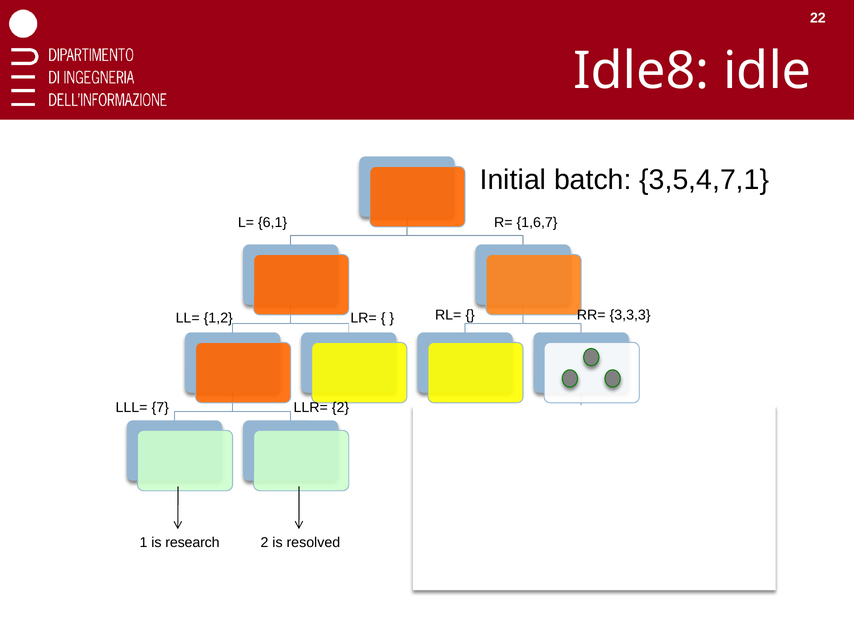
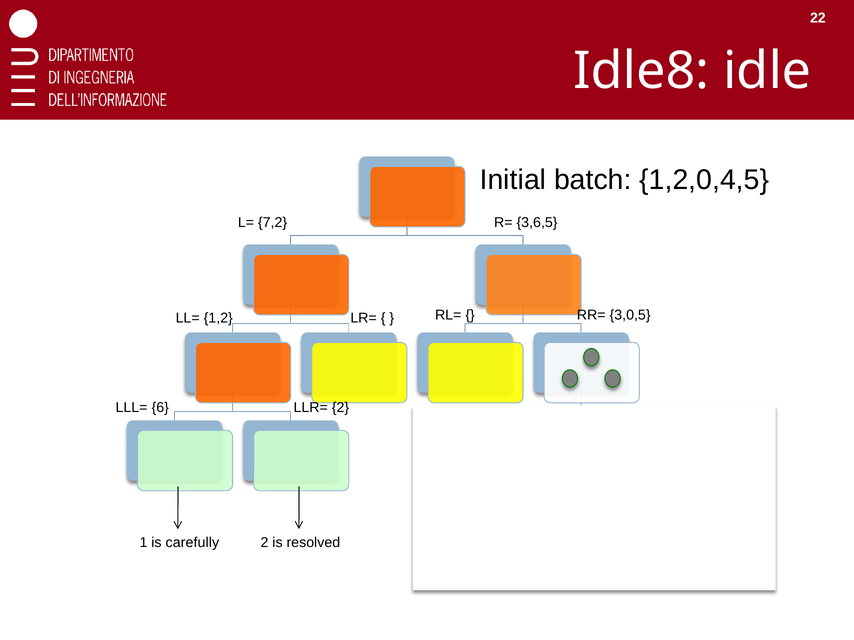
3,5,4,7,1: 3,5,4,7,1 -> 1,2,0,4,5 (704, 180)
6,1: 6,1 -> 7,2 (273, 223)
1,6,7: 1,6,7 -> 3,6,5 (537, 223)
3,3,3: 3,3,3 -> 3,0,5 (630, 315)
7: 7 -> 6 (160, 408)
research: research -> carefully (192, 543)
